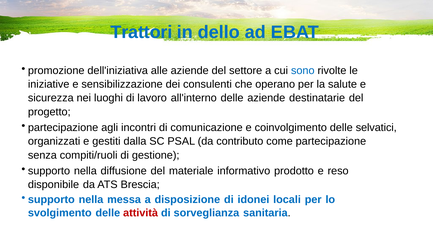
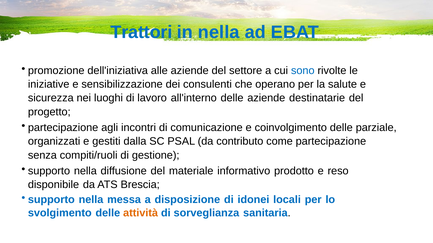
in dello: dello -> nella (219, 32)
selvatici: selvatici -> parziale (376, 128)
attività colour: red -> orange (141, 213)
